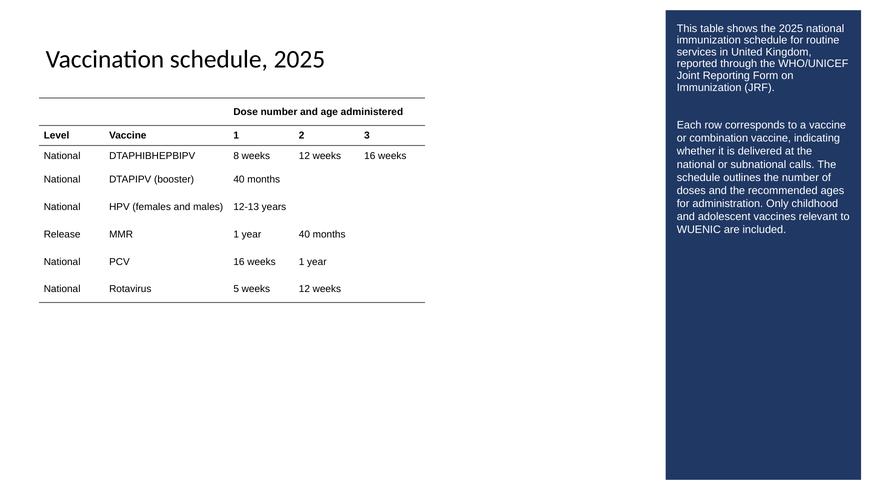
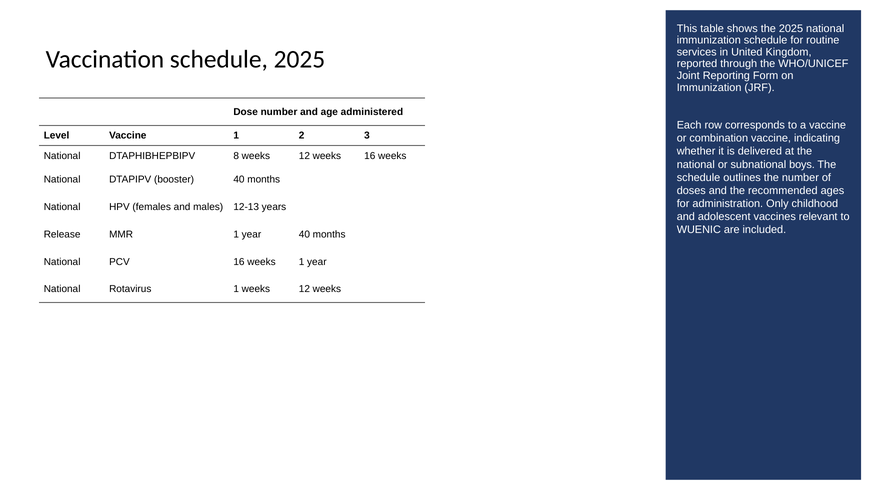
calls: calls -> boys (802, 165)
Rotavirus 5: 5 -> 1 (236, 289)
